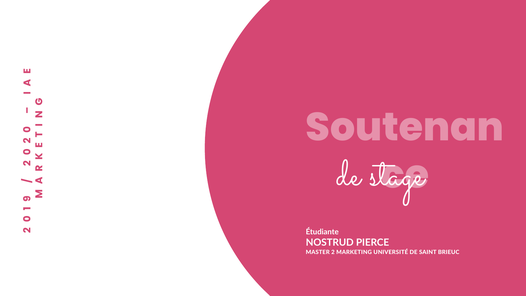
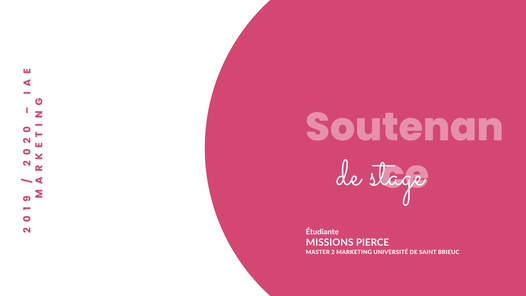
NOSTRUD: NOSTRUD -> MISSIONS (330, 242)
